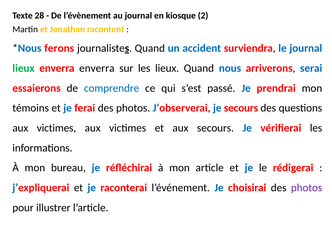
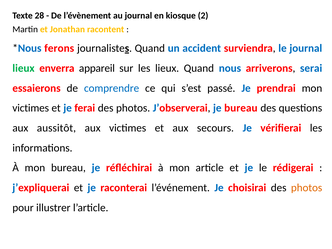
enverra enverra: enverra -> appareil (97, 68)
témoins: témoins -> victimes (31, 108)
je secours: secours -> bureau (241, 108)
victimes: victimes -> aussitôt (56, 128)
photos colour: purple -> orange (307, 188)
